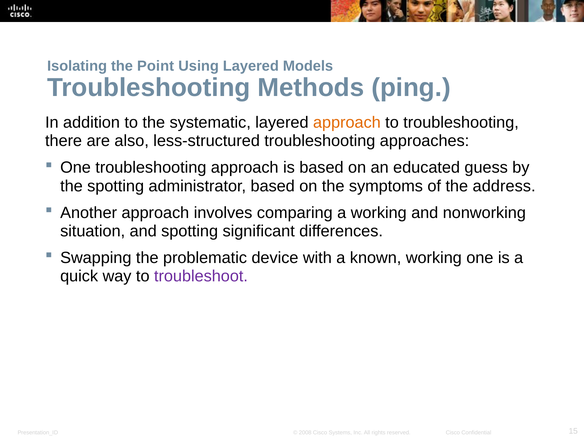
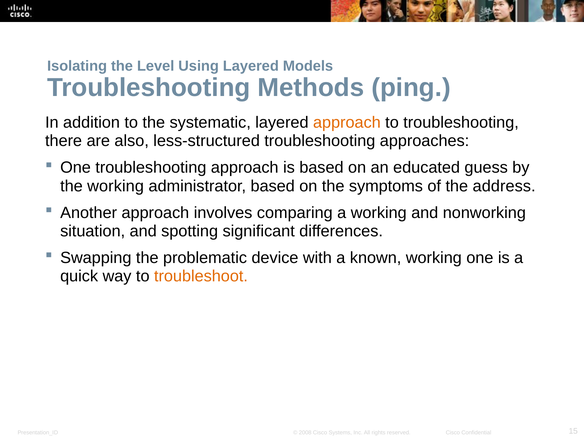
Point: Point -> Level (156, 66)
the spotting: spotting -> working (116, 186)
troubleshoot colour: purple -> orange (201, 276)
